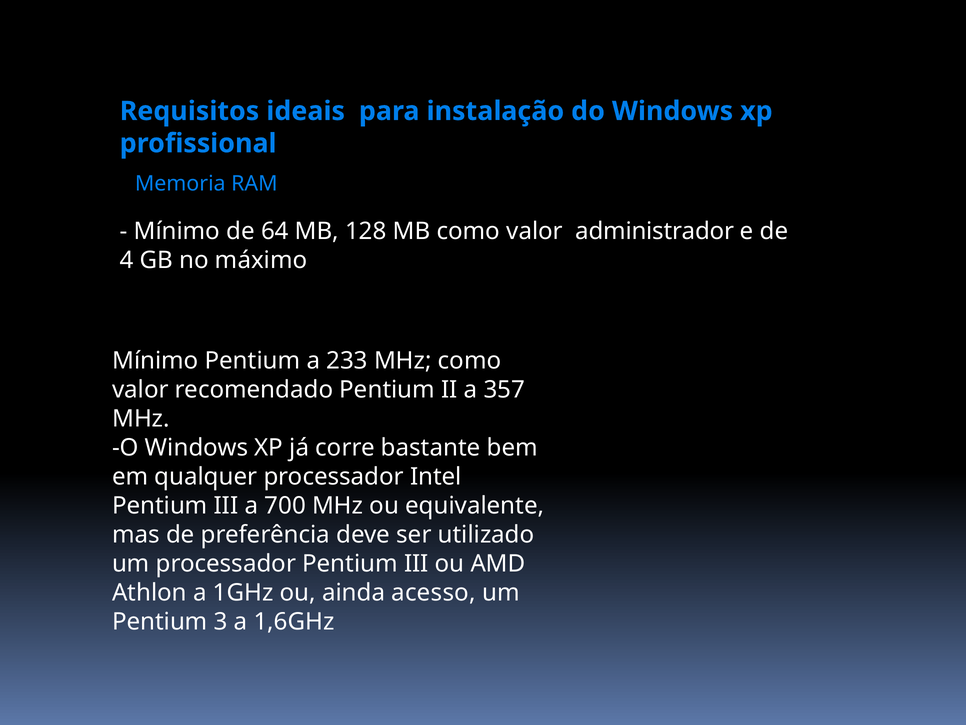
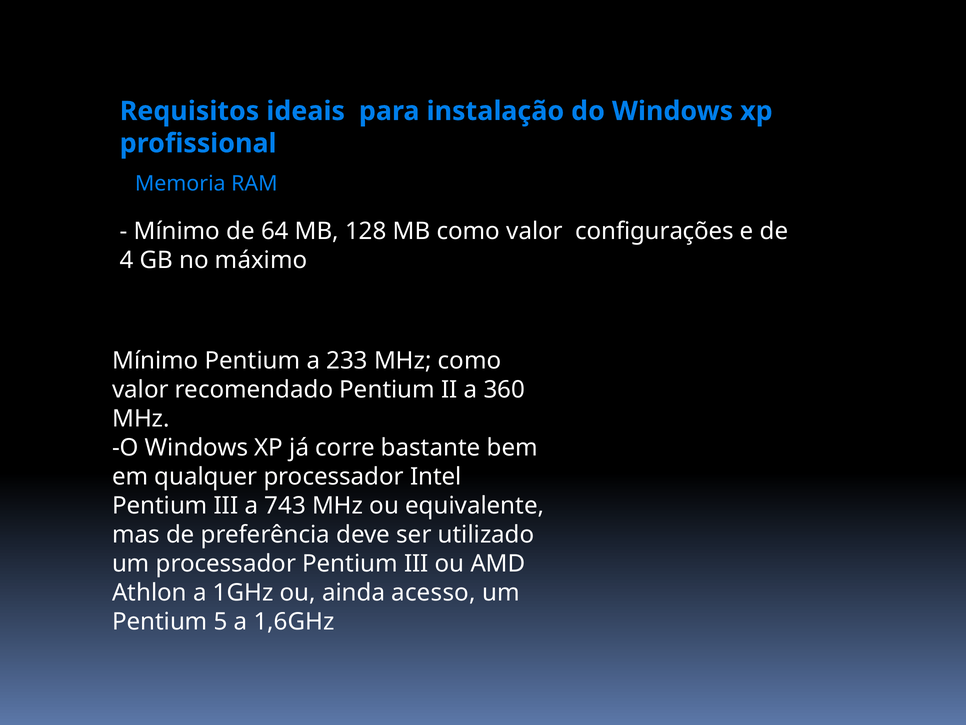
administrador: administrador -> configurações (655, 231)
357: 357 -> 360 (504, 389)
700: 700 -> 743 (285, 505)
3: 3 -> 5 (221, 621)
